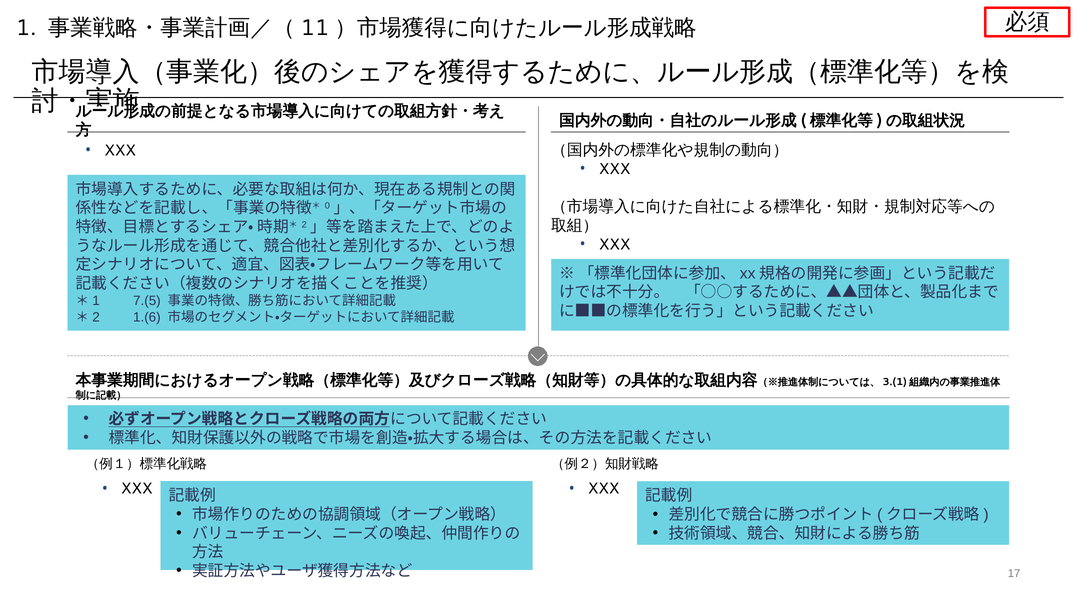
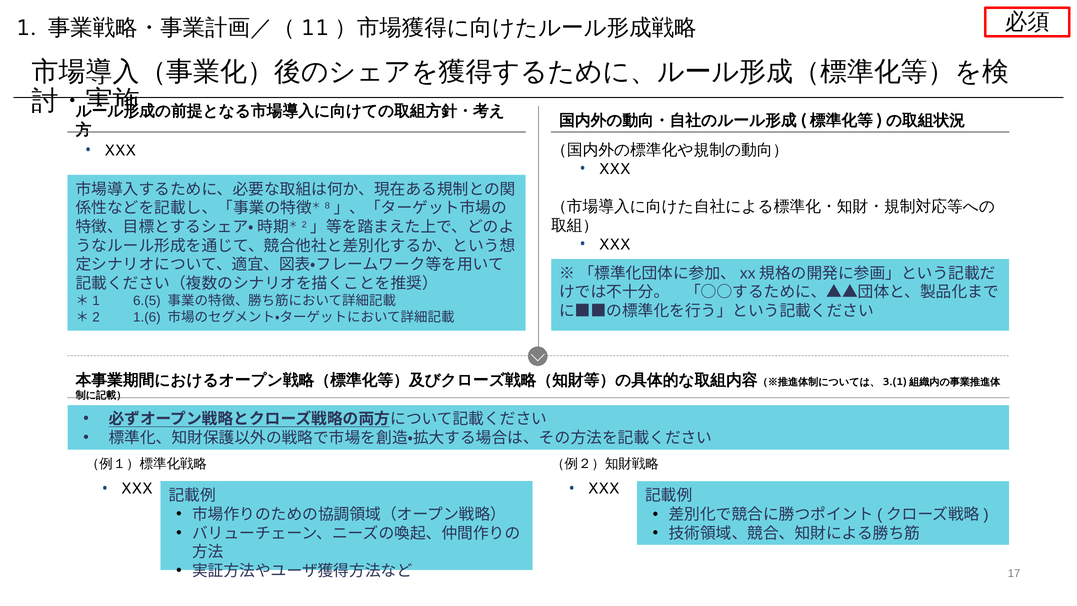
0: 0 -> 8 (327, 206)
7.(5: 7.(5 -> 6.(5 (147, 301)
